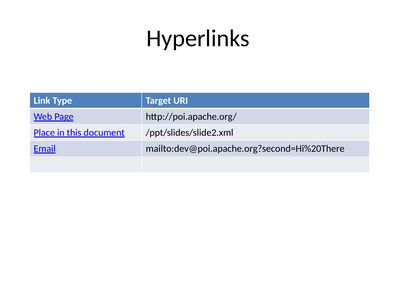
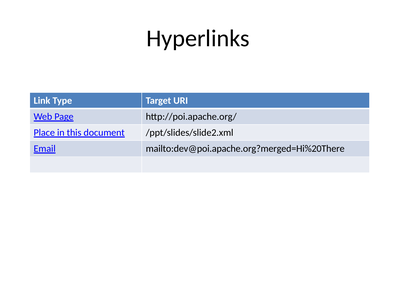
mailto:dev@poi.apache.org?second=Hi%20There: mailto:dev@poi.apache.org?second=Hi%20There -> mailto:dev@poi.apache.org?merged=Hi%20There (245, 149)
